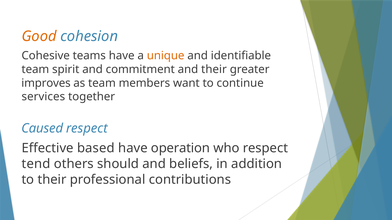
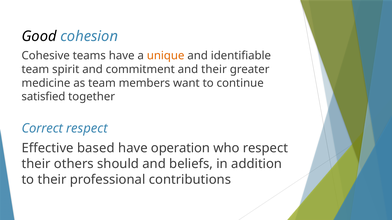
Good colour: orange -> black (39, 36)
improves: improves -> medicine (46, 83)
services: services -> satisfied (43, 97)
Caused: Caused -> Correct (42, 129)
tend: tend -> their (36, 164)
